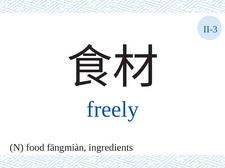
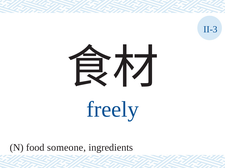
fāngmiàn: fāngmiàn -> someone (66, 148)
